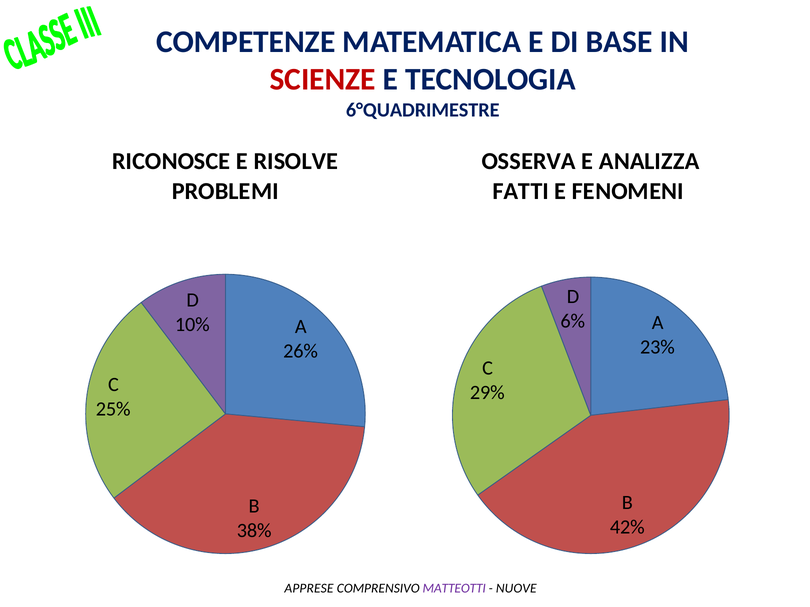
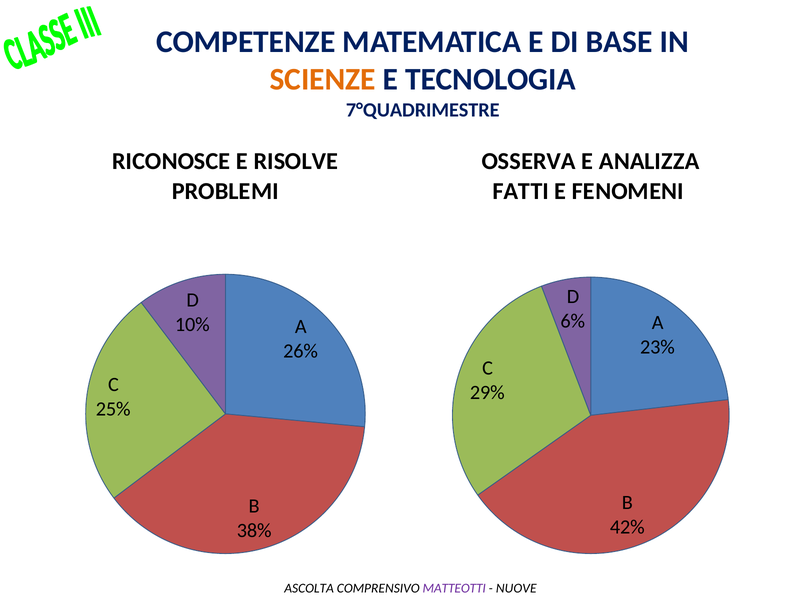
SCIENZE colour: red -> orange (323, 80)
6°QUADRIMESTRE: 6°QUADRIMESTRE -> 7°QUADRIMESTRE (423, 110)
APPRESE: APPRESE -> ASCOLTA (309, 589)
